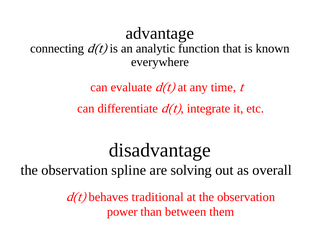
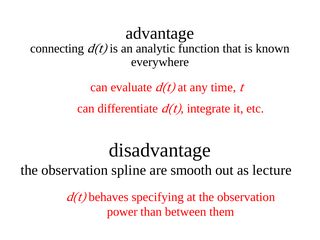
solving: solving -> smooth (191, 170)
overall: overall -> lecture (272, 170)
traditional: traditional -> specifying (158, 197)
